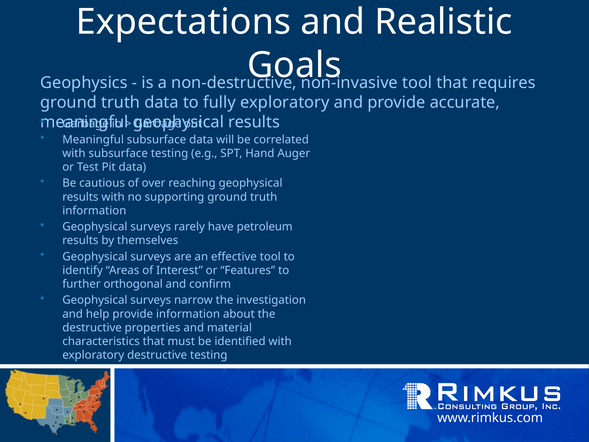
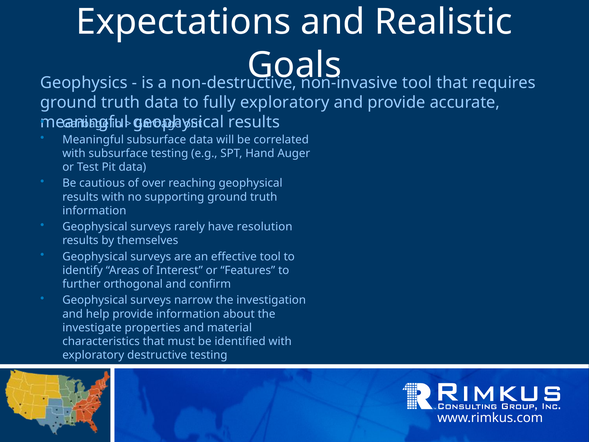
petroleum: petroleum -> resolution (265, 227)
destructive: destructive -> investigate (92, 327)
